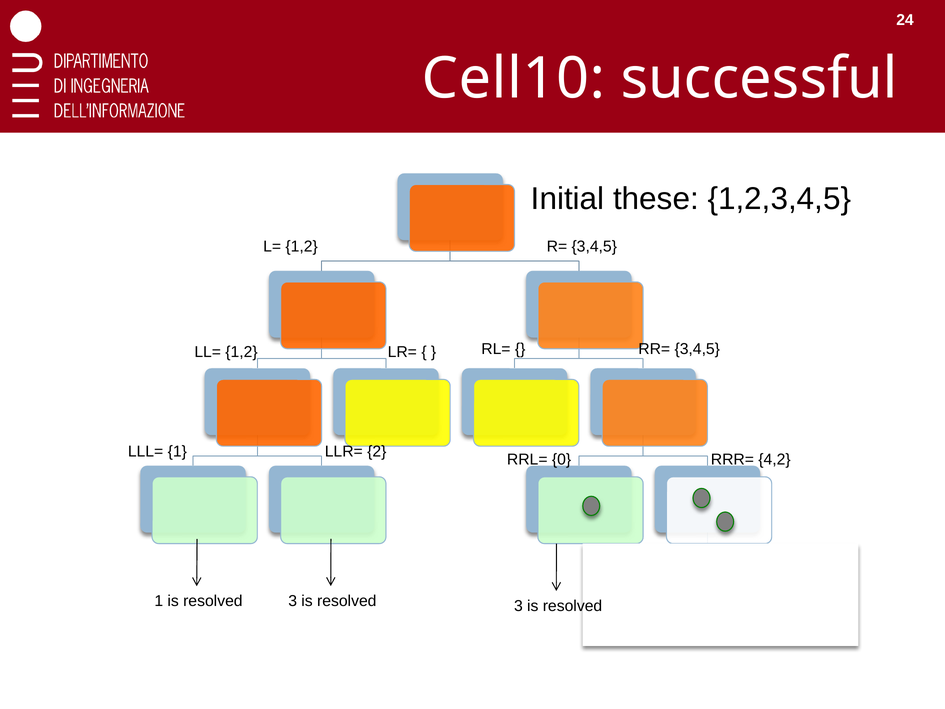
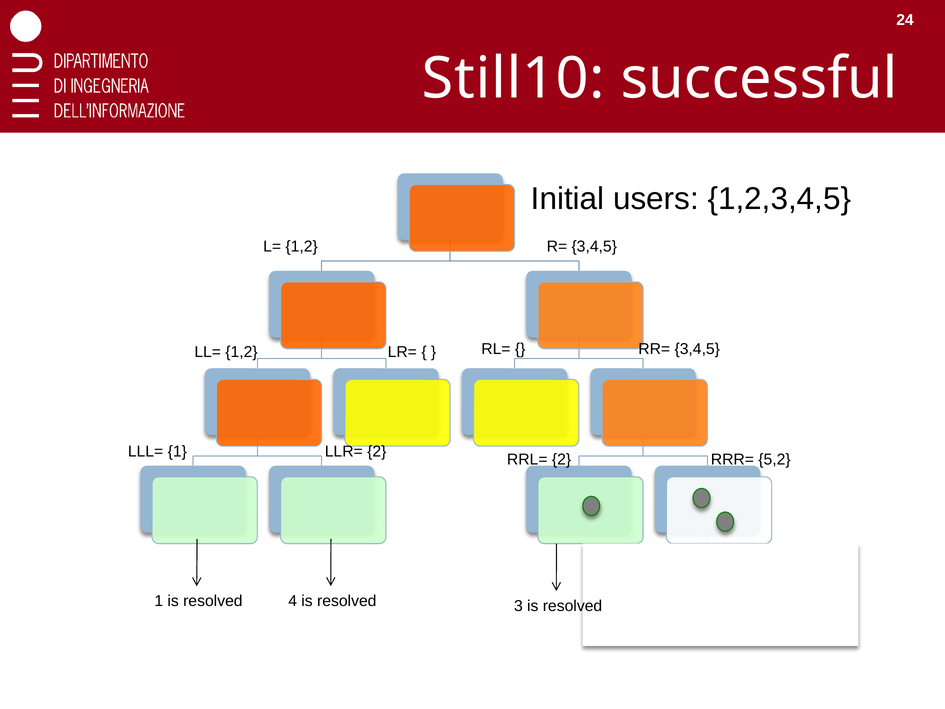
Cell10: Cell10 -> Still10 (513, 79)
these: these -> users (656, 199)
RRL= 0: 0 -> 2 (562, 459)
4,2: 4,2 -> 5,2 (774, 459)
resolved 3: 3 -> 4 (293, 601)
